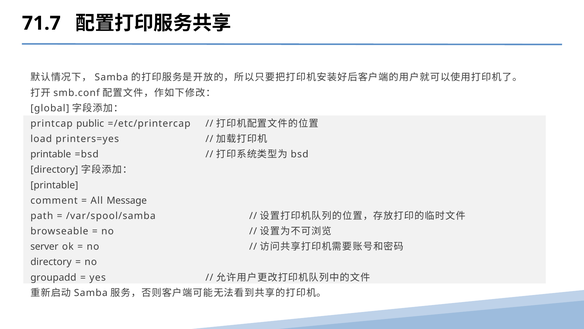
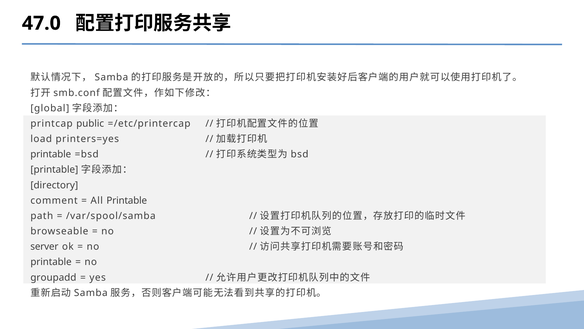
71.7: 71.7 -> 47.0 (41, 23)
directory: directory -> printable (54, 169)
printable: printable -> directory (54, 185)
All Message: Message -> Printable (127, 200)
directory: directory -> printable (51, 262)
